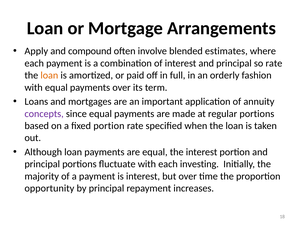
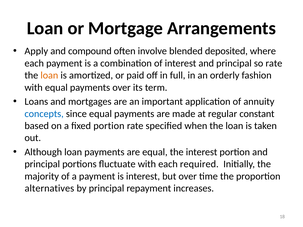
estimates: estimates -> deposited (226, 51)
concepts colour: purple -> blue (44, 114)
regular portions: portions -> constant (257, 114)
investing: investing -> required (199, 164)
opportunity: opportunity -> alternatives (49, 189)
